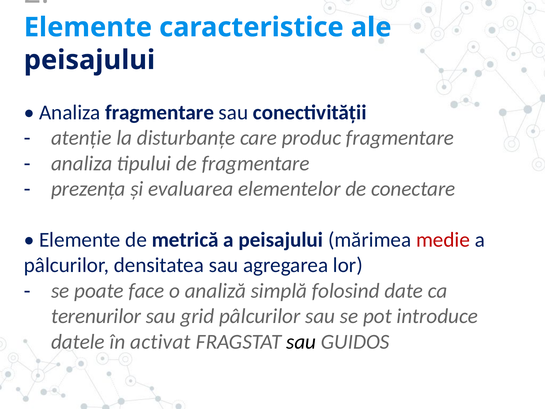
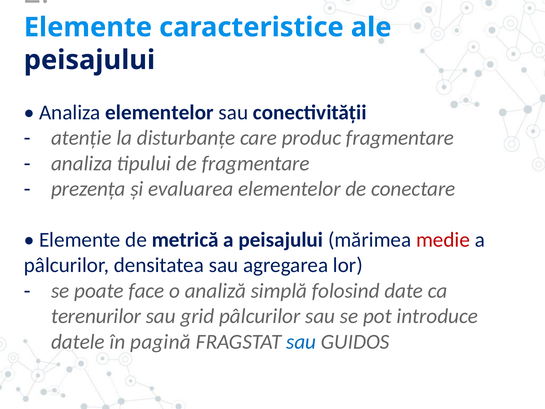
Analiza fragmentare: fragmentare -> elementelor (160, 112)
activat: activat -> pagină (160, 341)
sau colour: black -> blue (301, 341)
